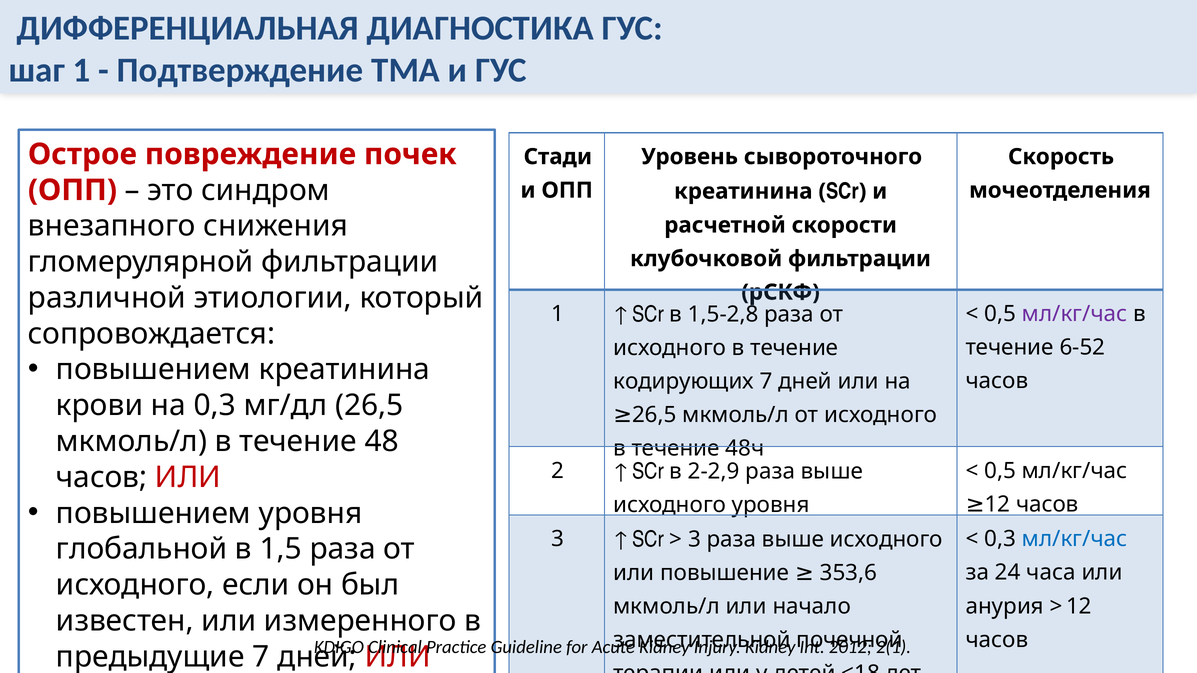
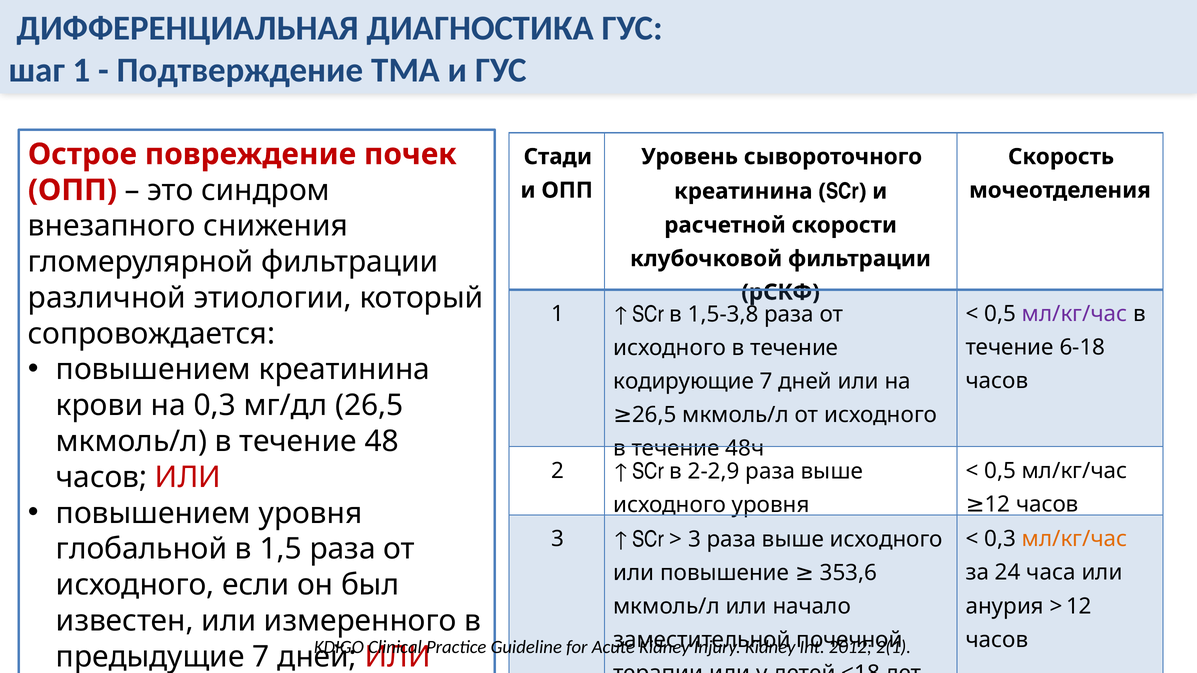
1,5-2,8: 1,5-2,8 -> 1,5-3,8 (723, 314)
6-52: 6-52 -> 6-18 (1082, 347)
кодирующих: кодирующих -> кодирующие (684, 381)
мл/кг/час colour: blue -> orange (1075, 539)
